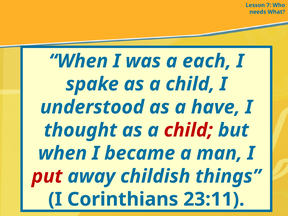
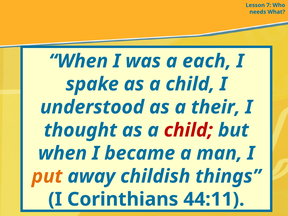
have: have -> their (216, 107)
put colour: red -> orange (47, 176)
23:11: 23:11 -> 44:11 (214, 199)
